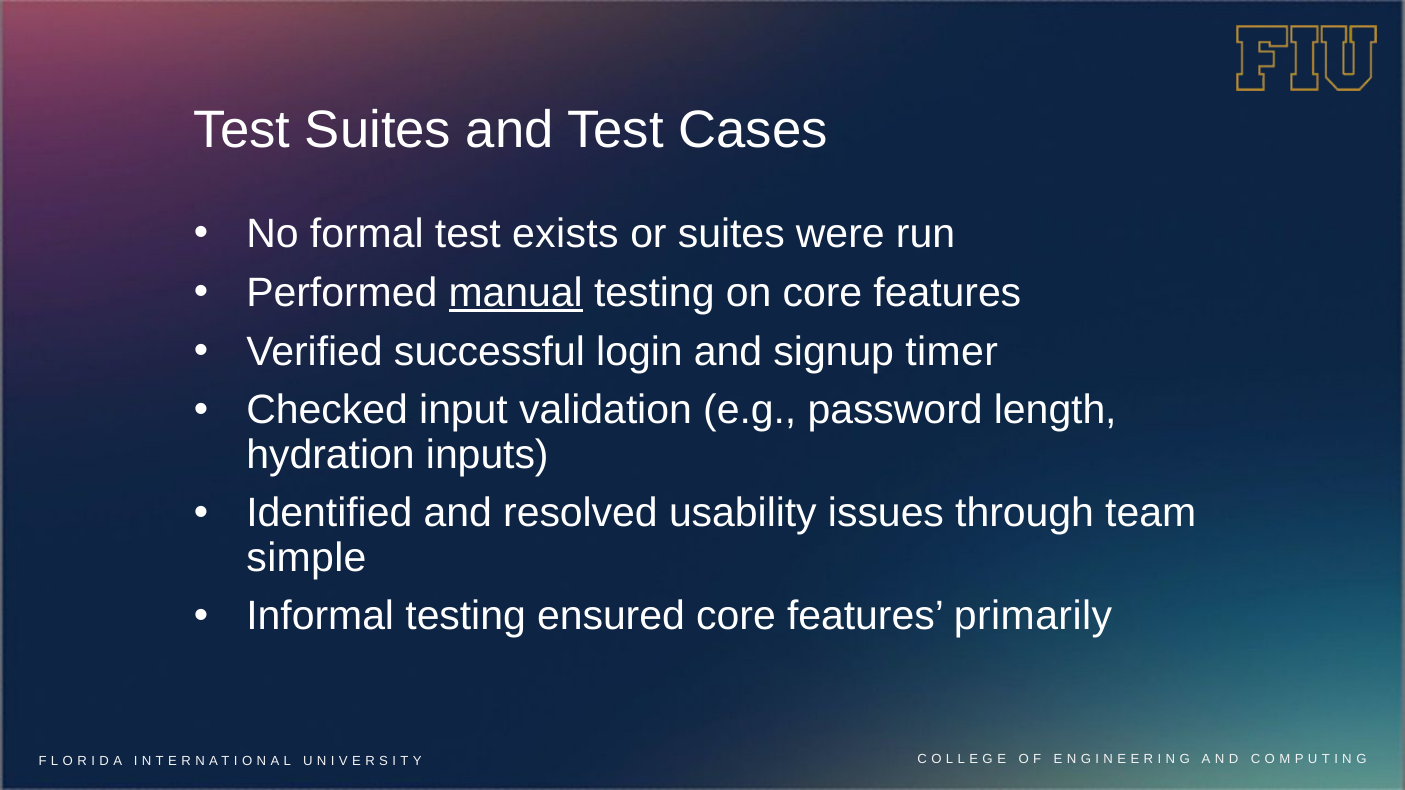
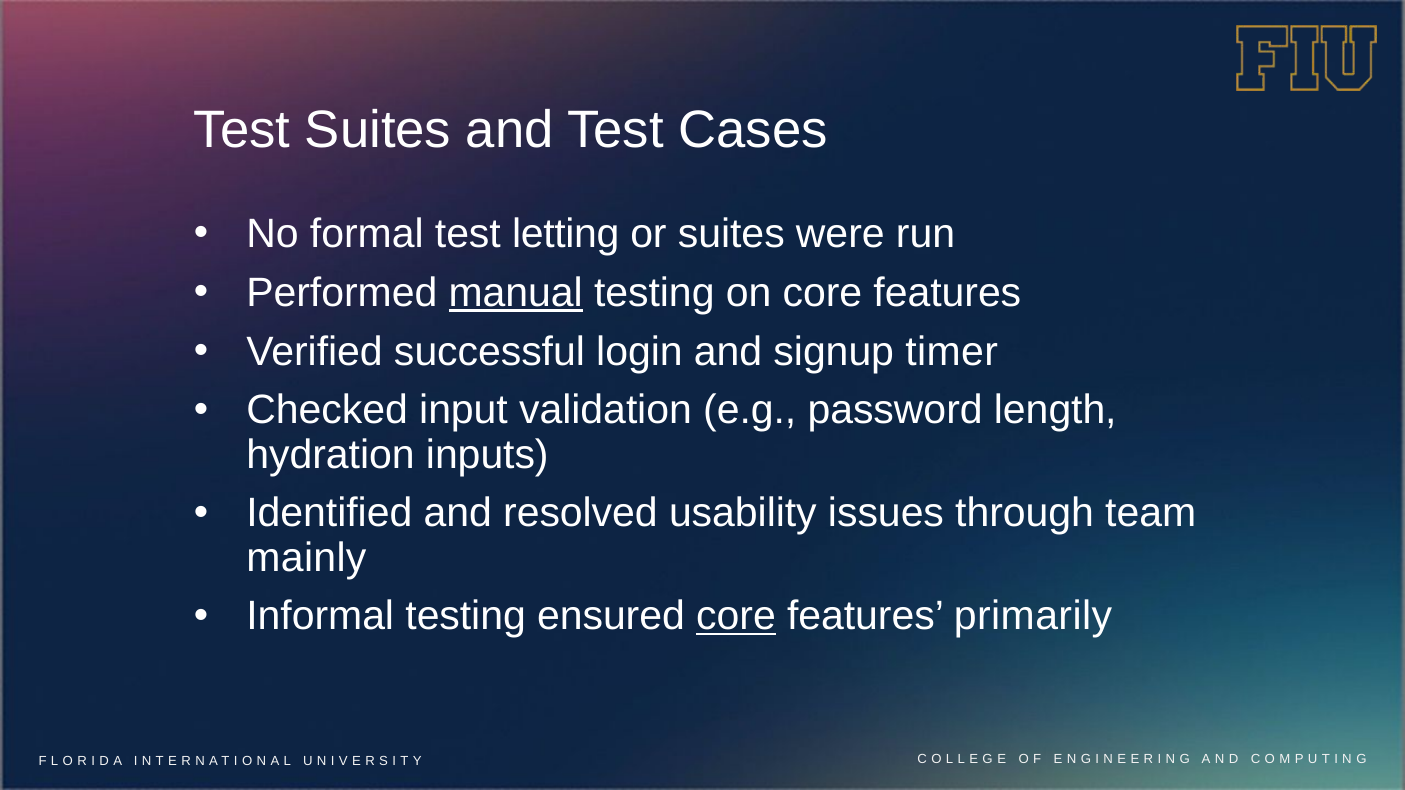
exists: exists -> letting (566, 234)
simple: simple -> mainly (306, 558)
core underline: none -> present (736, 617)
